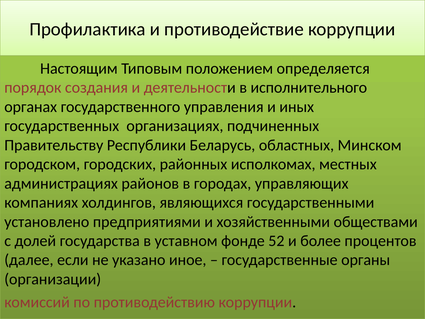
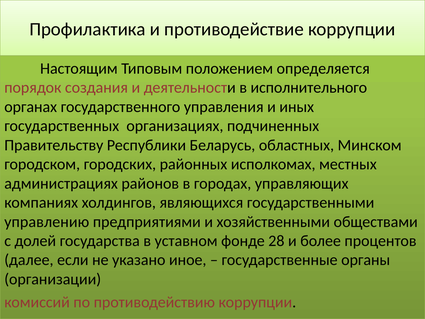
установлено: установлено -> управлению (47, 222)
52: 52 -> 28 (276, 241)
